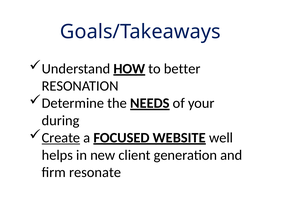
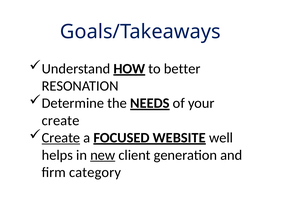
during: during -> create (61, 120)
new underline: none -> present (103, 155)
resonate: resonate -> category (95, 172)
